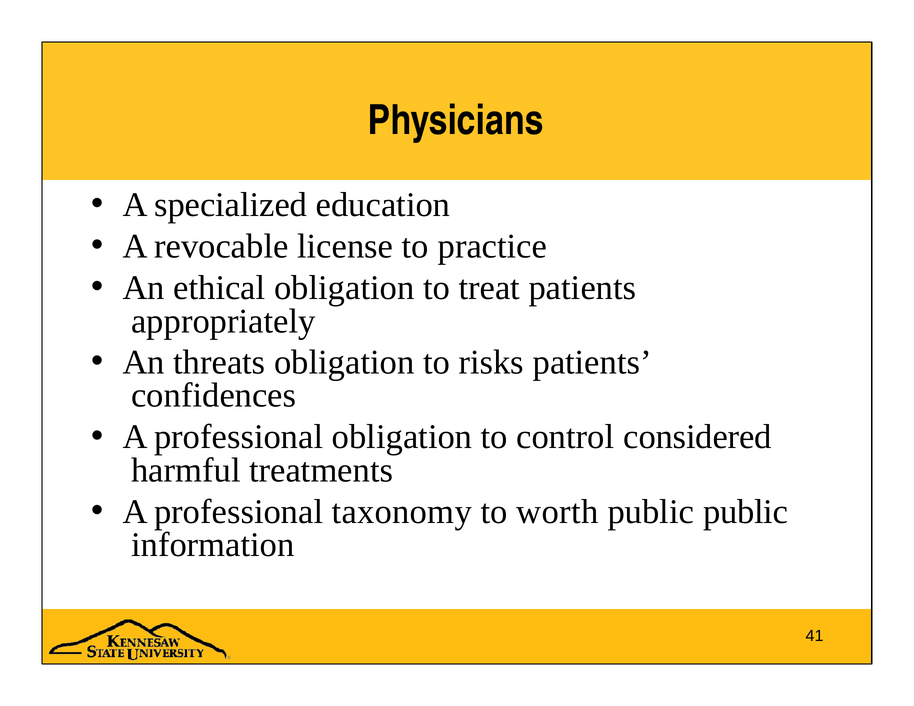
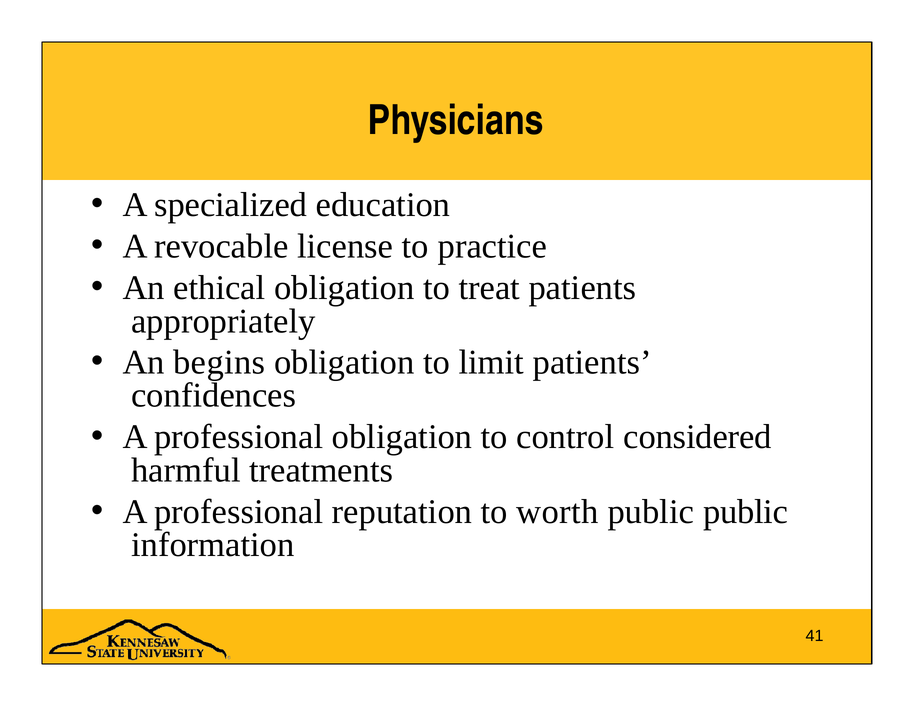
threats: threats -> begins (219, 362)
risks: risks -> limit (491, 362)
taxonomy: taxonomy -> reputation (402, 512)
